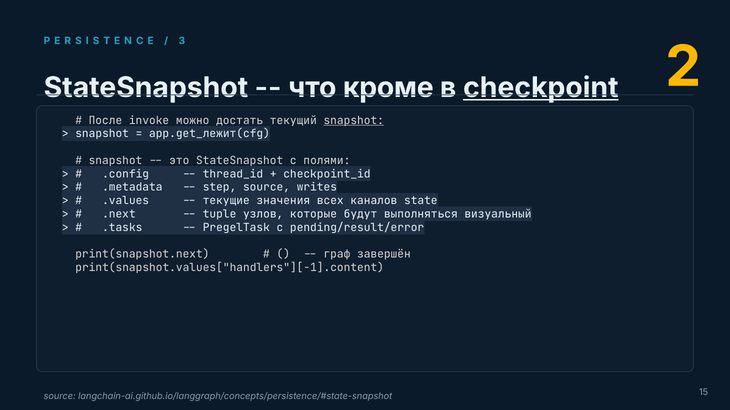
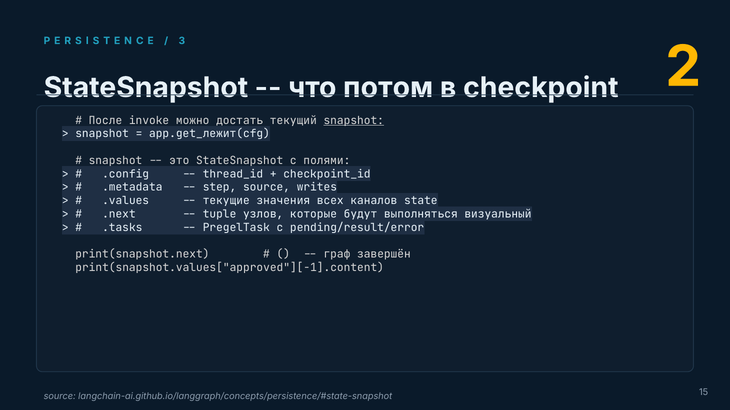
кроме: кроме -> потом (388, 88)
checkpoint underline: present -> none (541, 88)
print(snapshot.values["handlers"][-1].content: print(snapshot.values["handlers"][-1].content -> print(snapshot.values["approved"][-1].content (230, 268)
